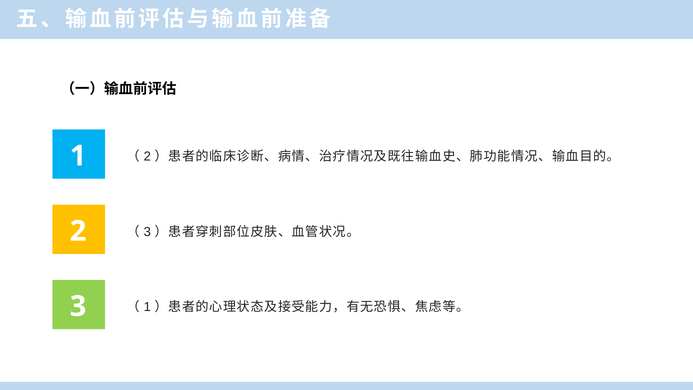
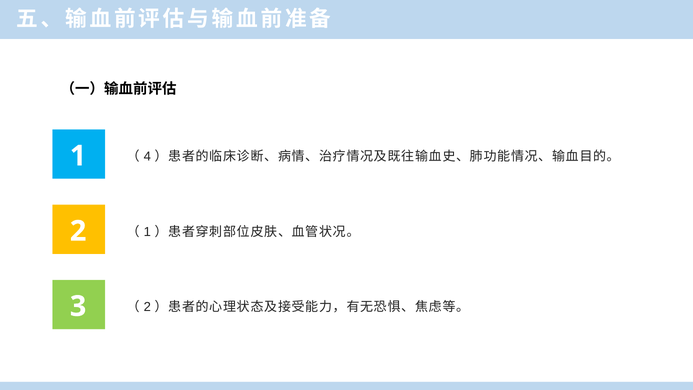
2: 2 -> 4 (147, 157)
3: 3 -> 1 (147, 232)
1: 1 -> 2 (147, 307)
